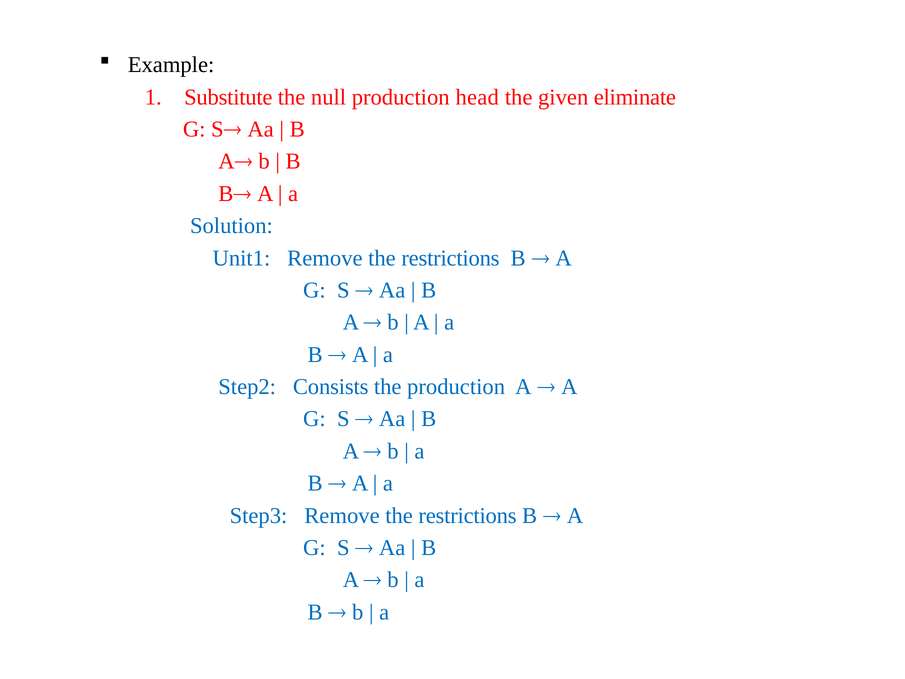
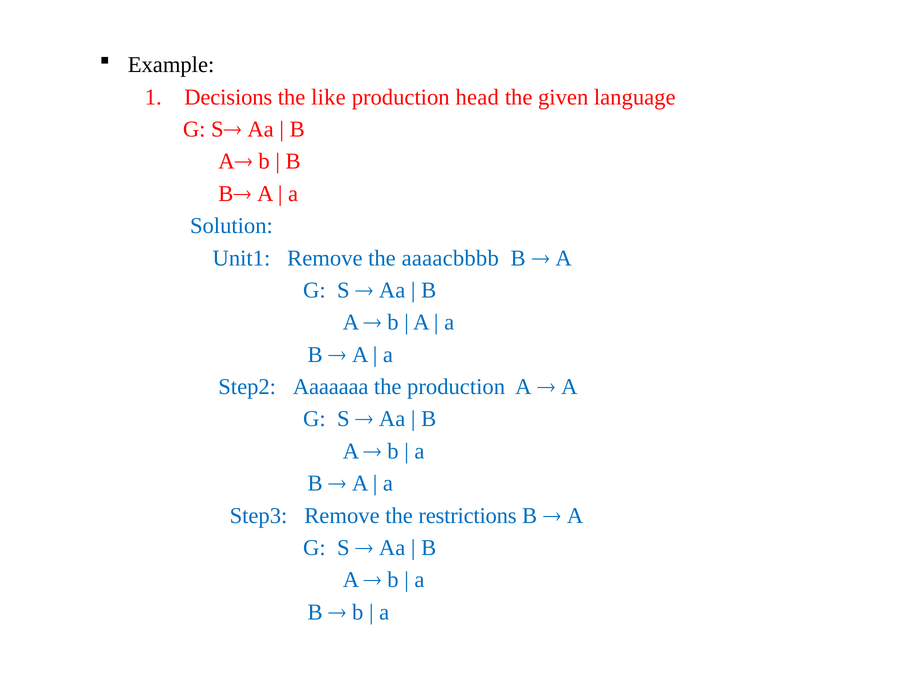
Substitute: Substitute -> Decisions (228, 97)
null: null -> like (328, 97)
eliminate: eliminate -> language (635, 97)
restrictions: restrictions -> aaaacbbbb (450, 258)
Consists: Consists -> Aaaaaaa (331, 387)
